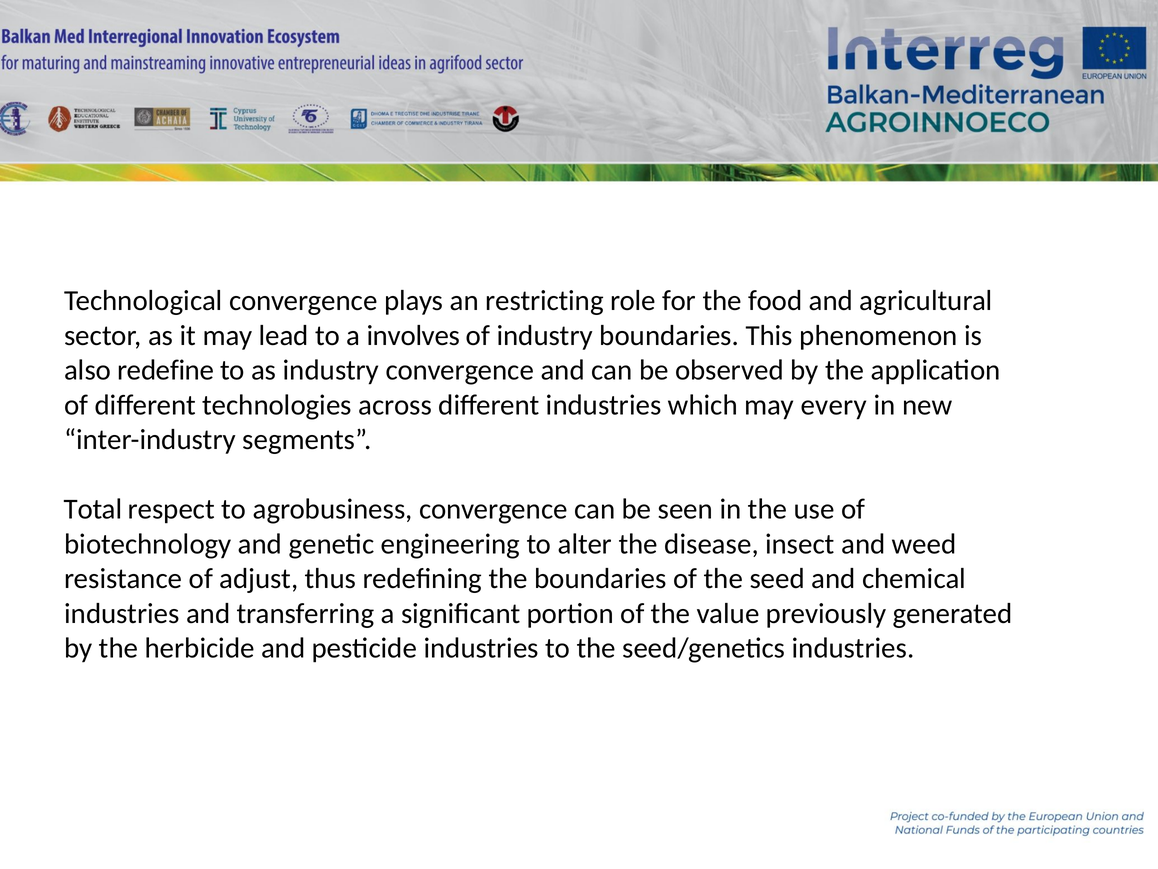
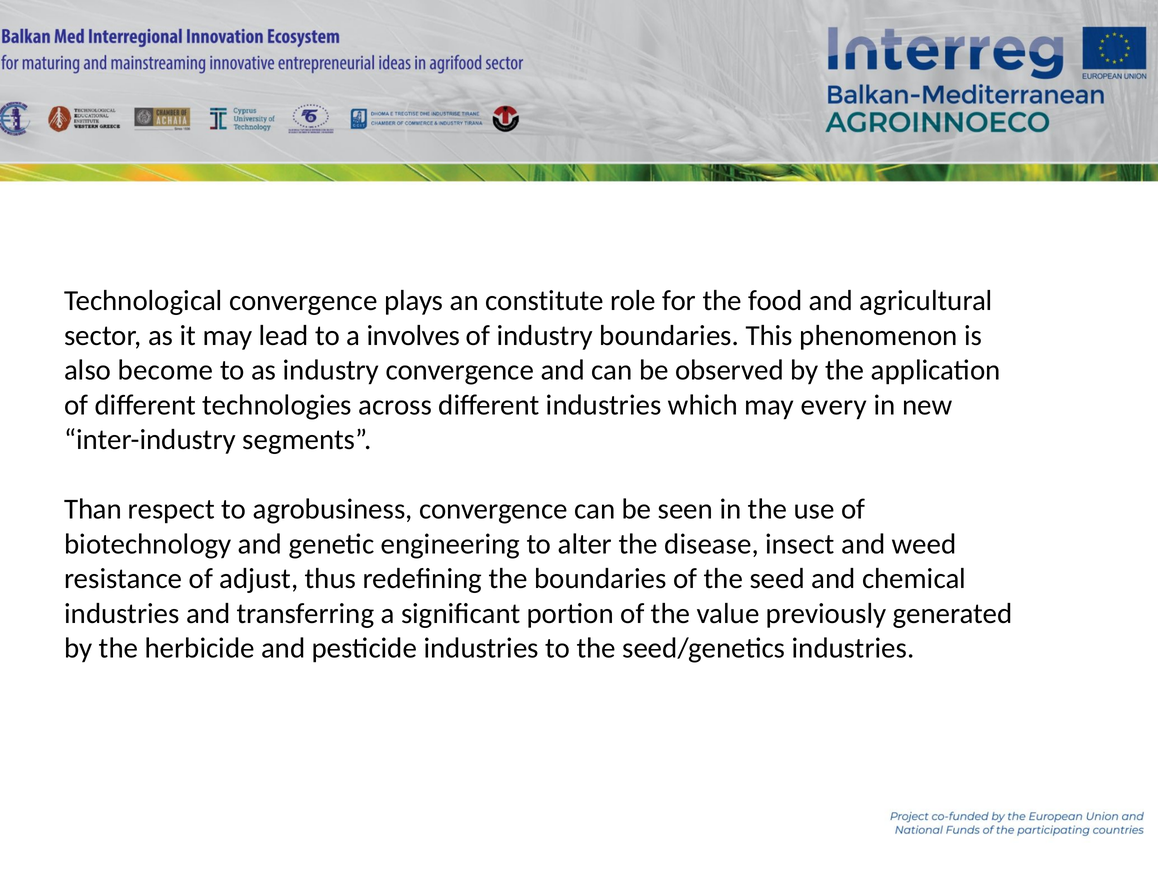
restricting: restricting -> constitute (544, 301)
redefine: redefine -> become (165, 370)
Total: Total -> Than (93, 509)
